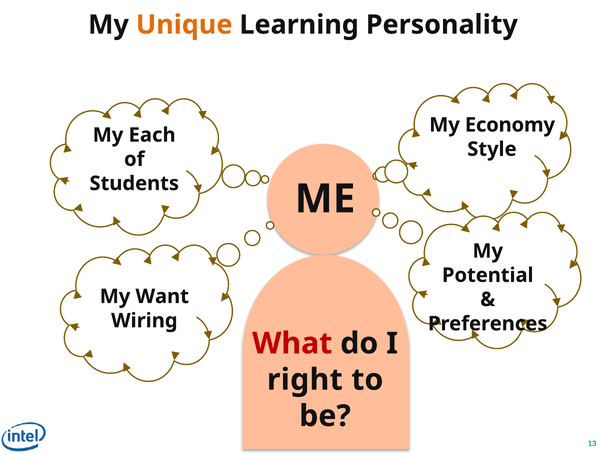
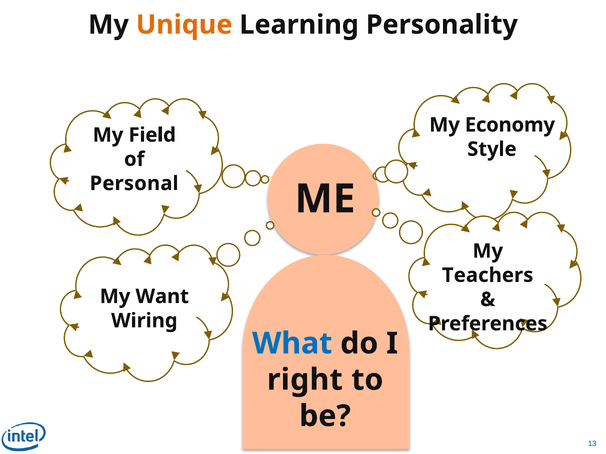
Each: Each -> Field (152, 135)
Students: Students -> Personal (134, 184)
Potential: Potential -> Teachers (488, 276)
What colour: red -> blue (292, 344)
